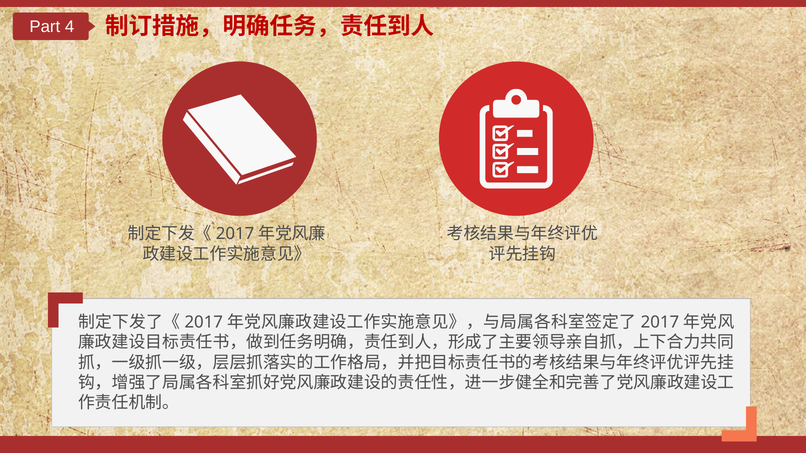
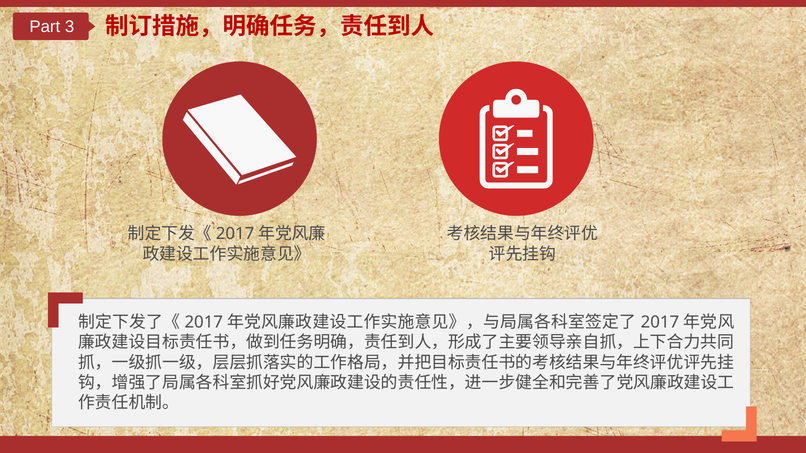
4: 4 -> 3 (70, 27)
